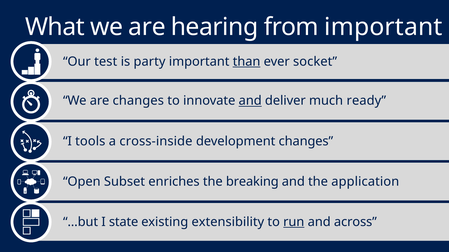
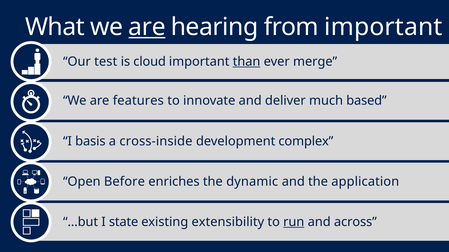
are underline: none -> present (147, 27)
party: party -> cloud (150, 62)
socket: socket -> merge (315, 62)
are changes: changes -> features (138, 101)
and underline: present -> none (250, 101)
ready: ready -> based (366, 101)
tools: tools -> basis (90, 141)
development changes: changes -> complex (306, 141)
Subset: Subset -> Before (124, 182)
breaking: breaking -> dynamic (252, 182)
